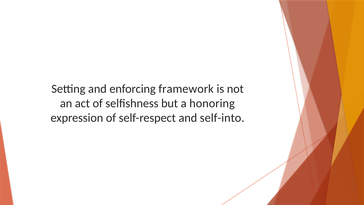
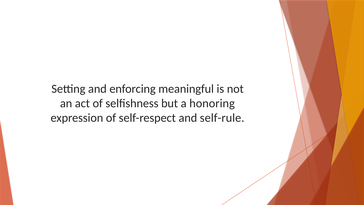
framework: framework -> meaningful (186, 89)
self-into: self-into -> self-rule (222, 118)
